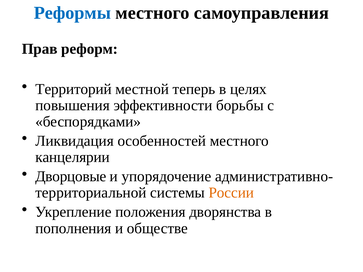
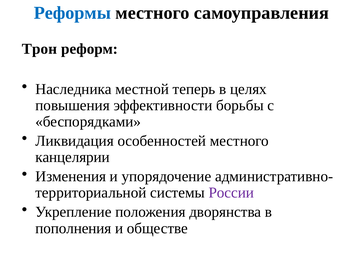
Прав: Прав -> Трон (40, 49)
Территорий: Территорий -> Наследника (73, 89)
Дворцовые: Дворцовые -> Изменения (71, 177)
России colour: orange -> purple (231, 193)
